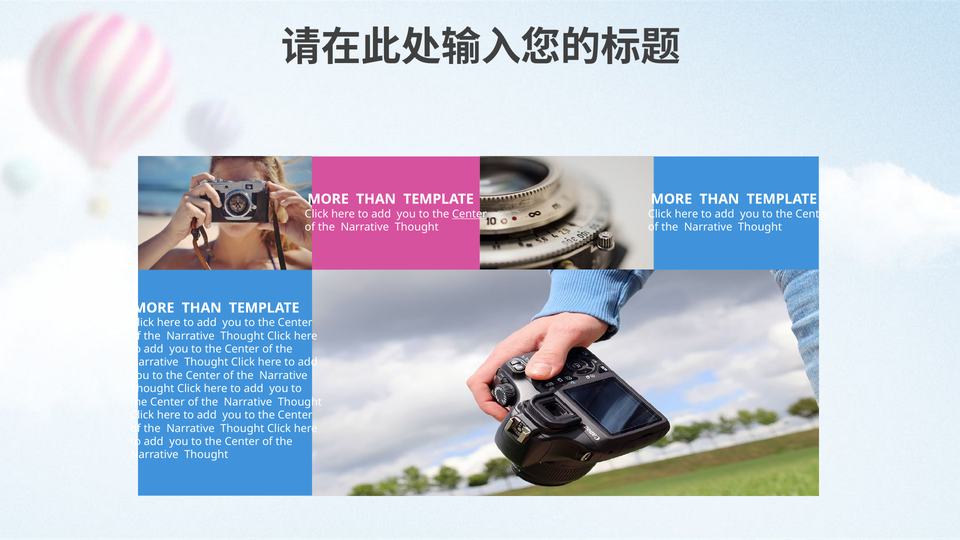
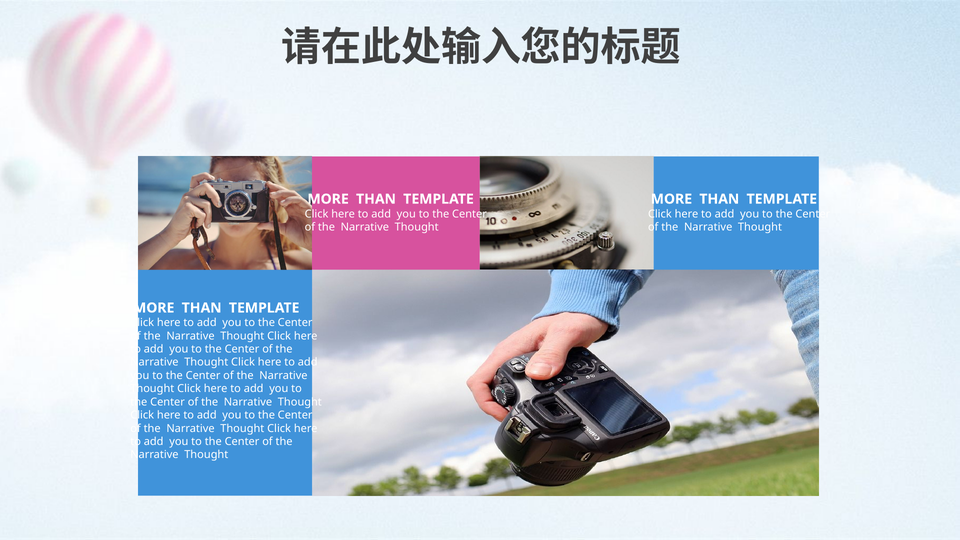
Center underline: present -> none (469, 214)
